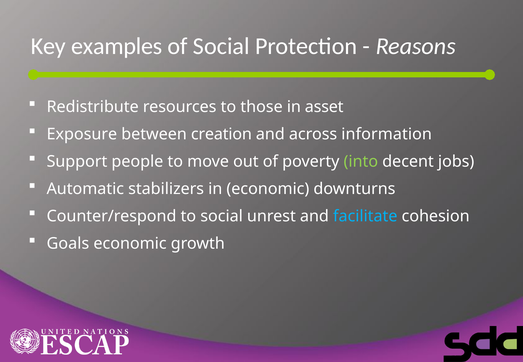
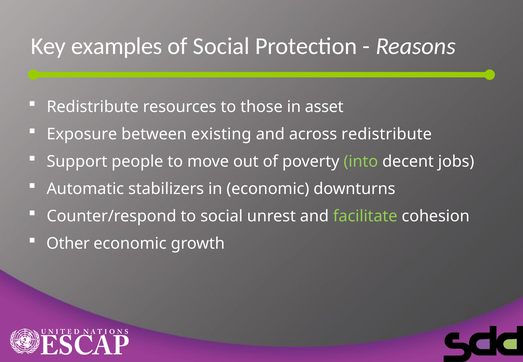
creation: creation -> existing (221, 134)
across information: information -> redistribute (387, 134)
facilitate colour: light blue -> light green (365, 216)
Goals: Goals -> Other (68, 244)
